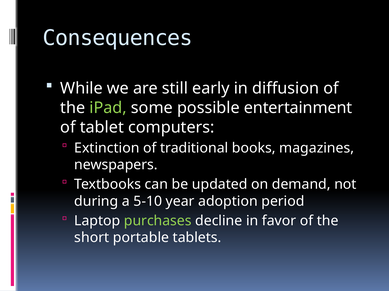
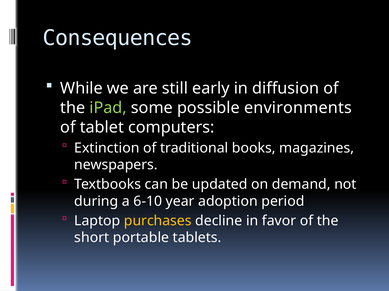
entertainment: entertainment -> environments (298, 108)
5-10: 5-10 -> 6-10 (148, 202)
purchases colour: light green -> yellow (158, 221)
